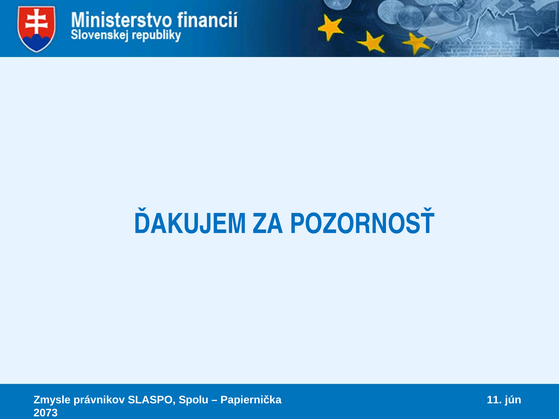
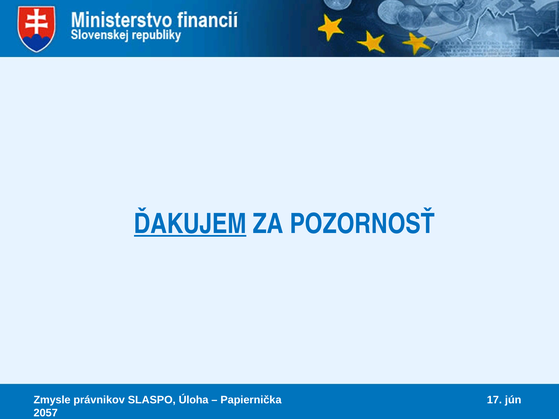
ĎAKUJEM underline: none -> present (190, 224)
Spolu: Spolu -> Úloha (194, 400)
11: 11 -> 17 (494, 400)
2073: 2073 -> 2057 (46, 413)
